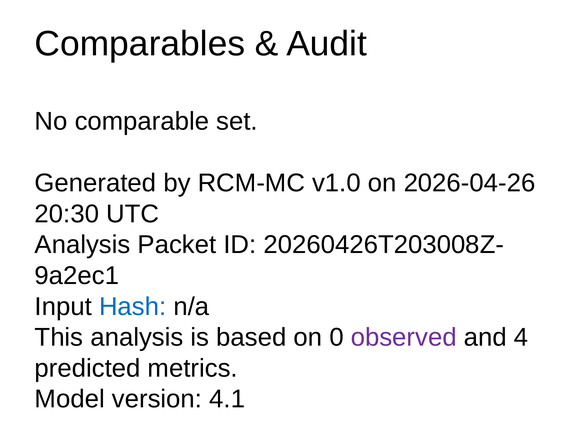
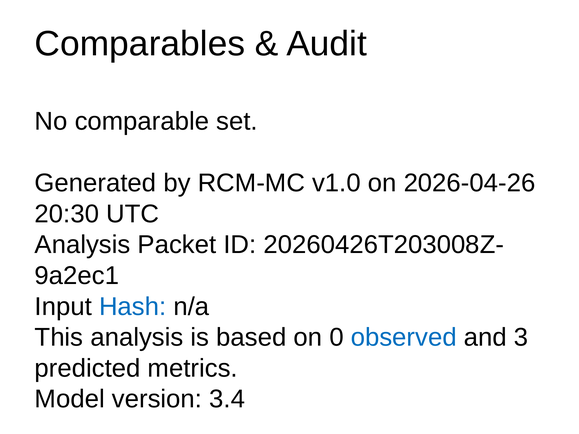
observed colour: purple -> blue (404, 338)
4: 4 -> 3 (521, 338)
4.1: 4.1 -> 3.4 (227, 399)
